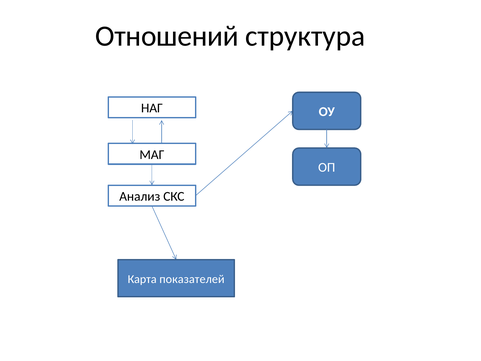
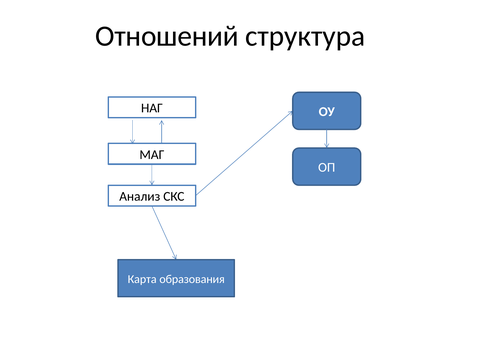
показателей: показателей -> образования (192, 279)
